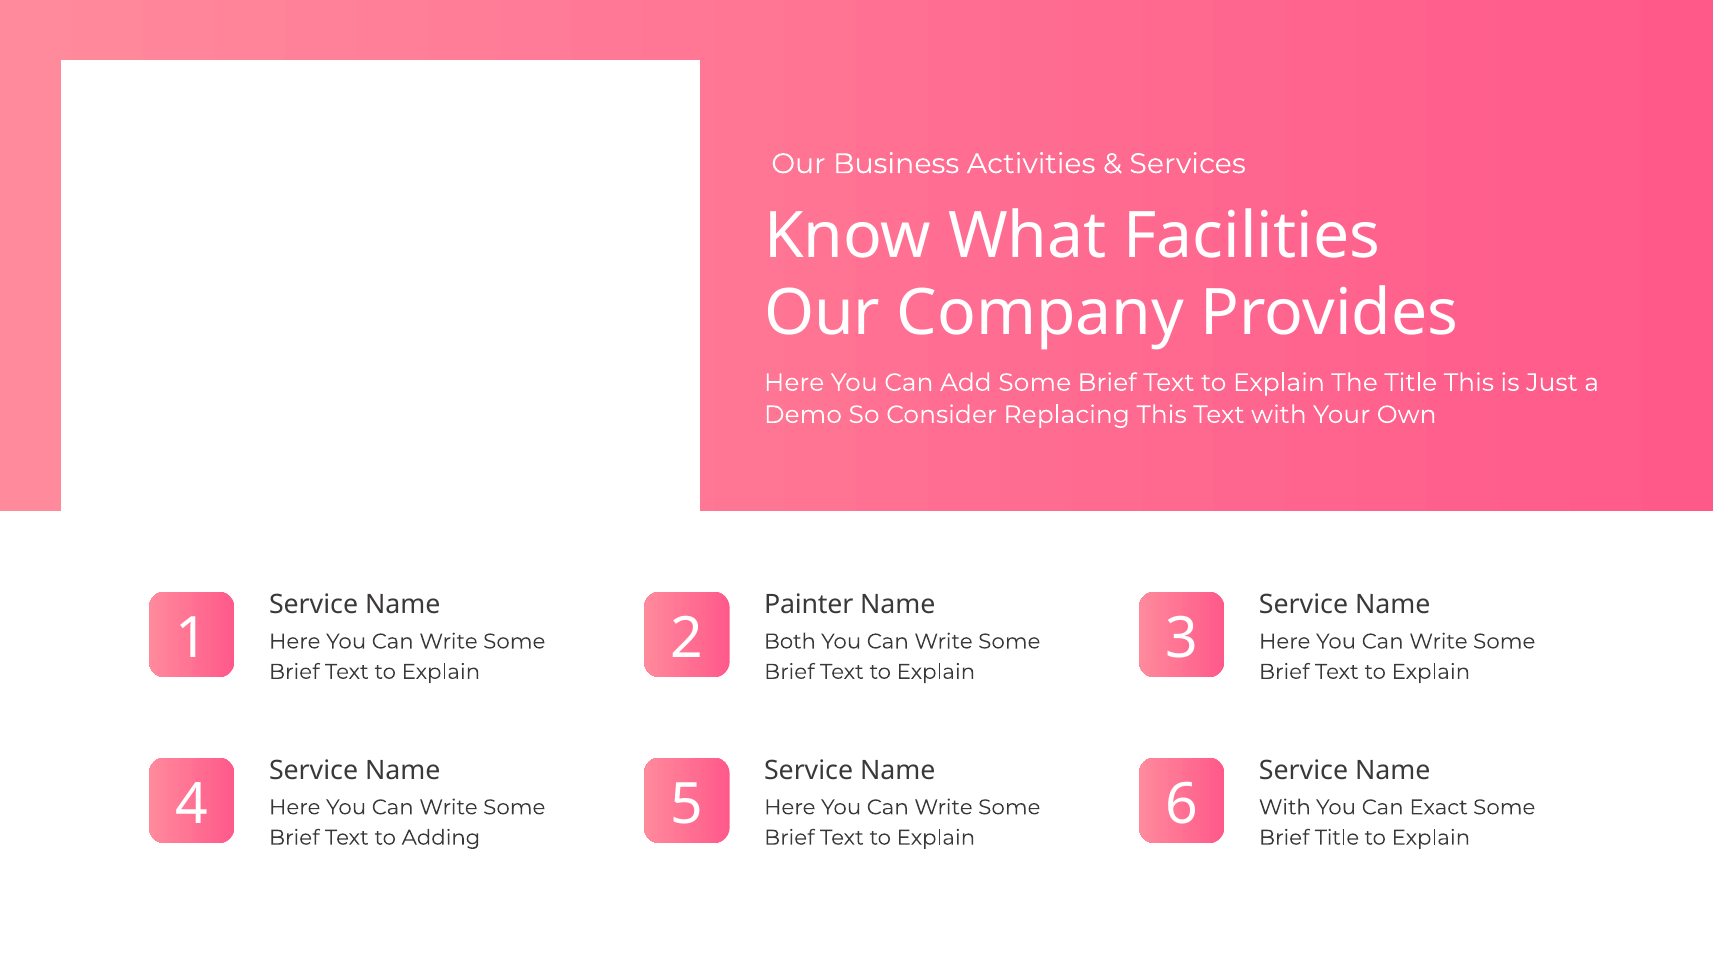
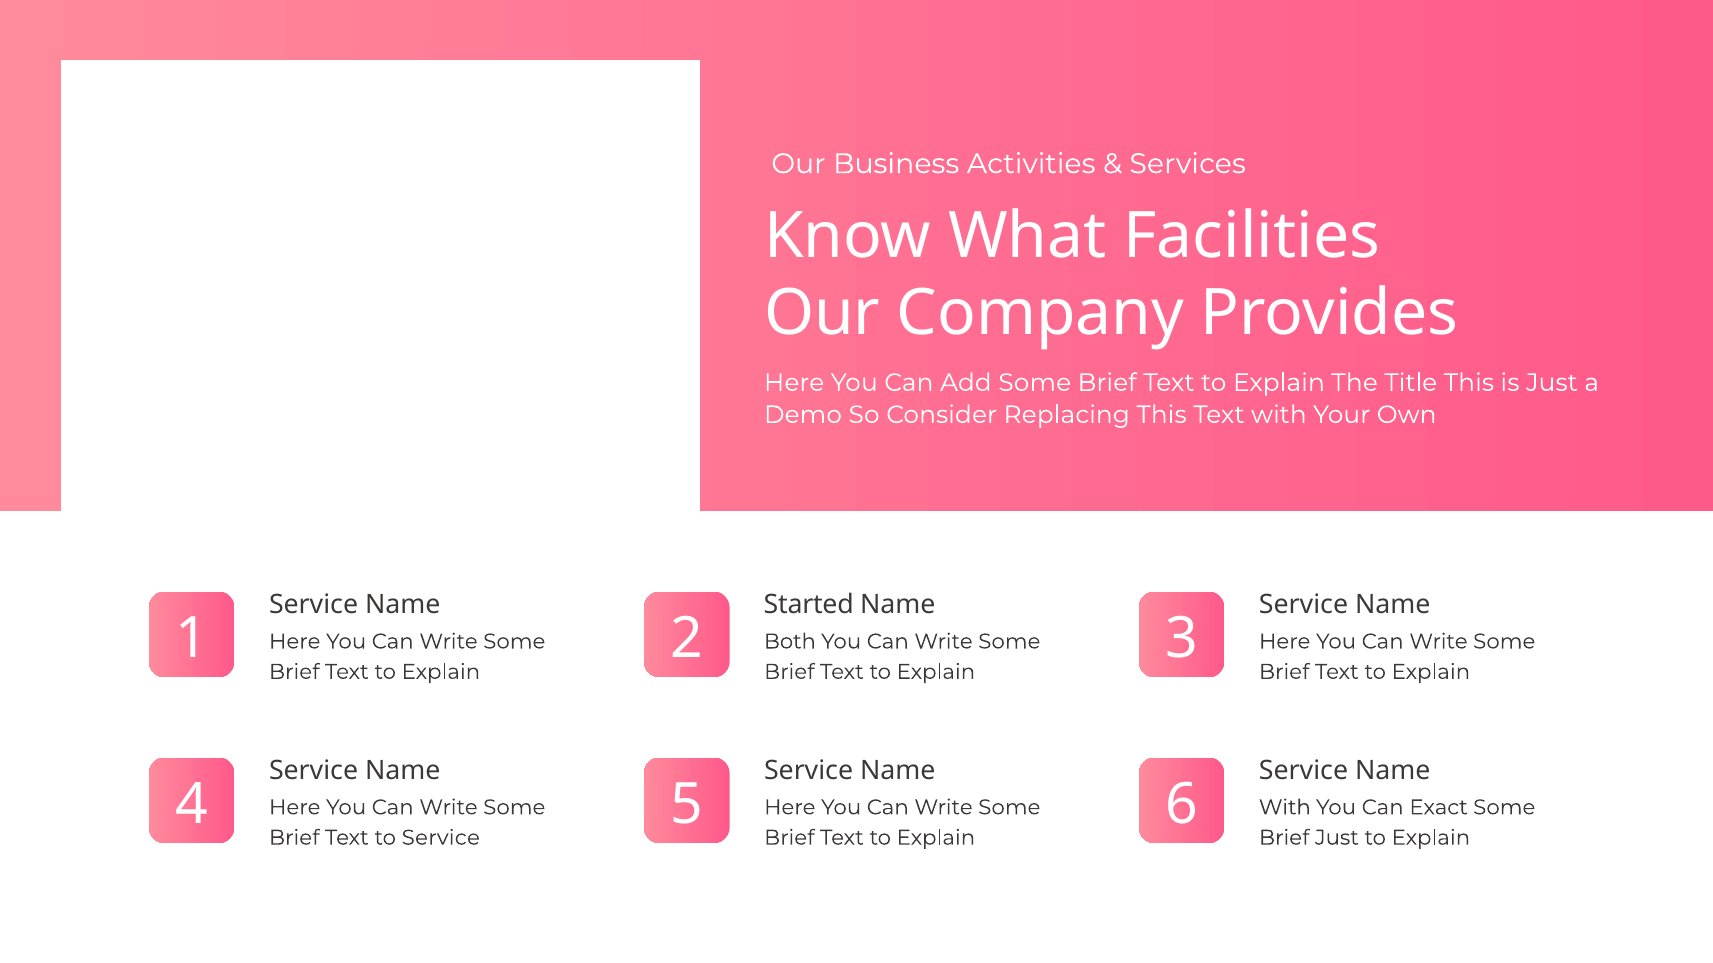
Painter: Painter -> Started (809, 605)
to Adding: Adding -> Service (441, 838)
Brief Title: Title -> Just (1337, 838)
